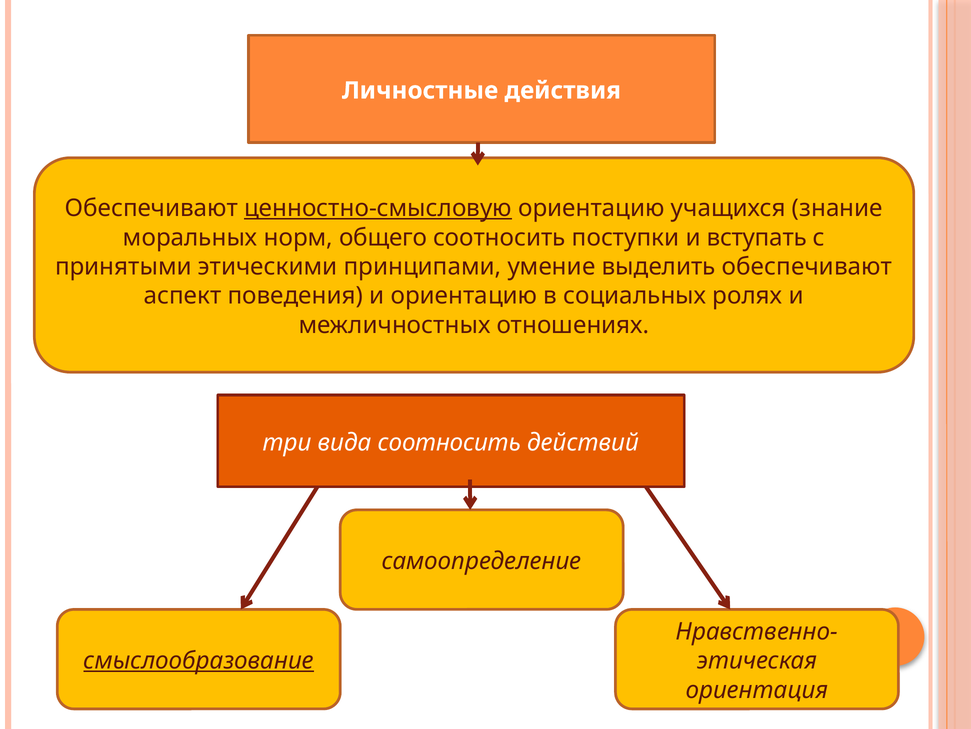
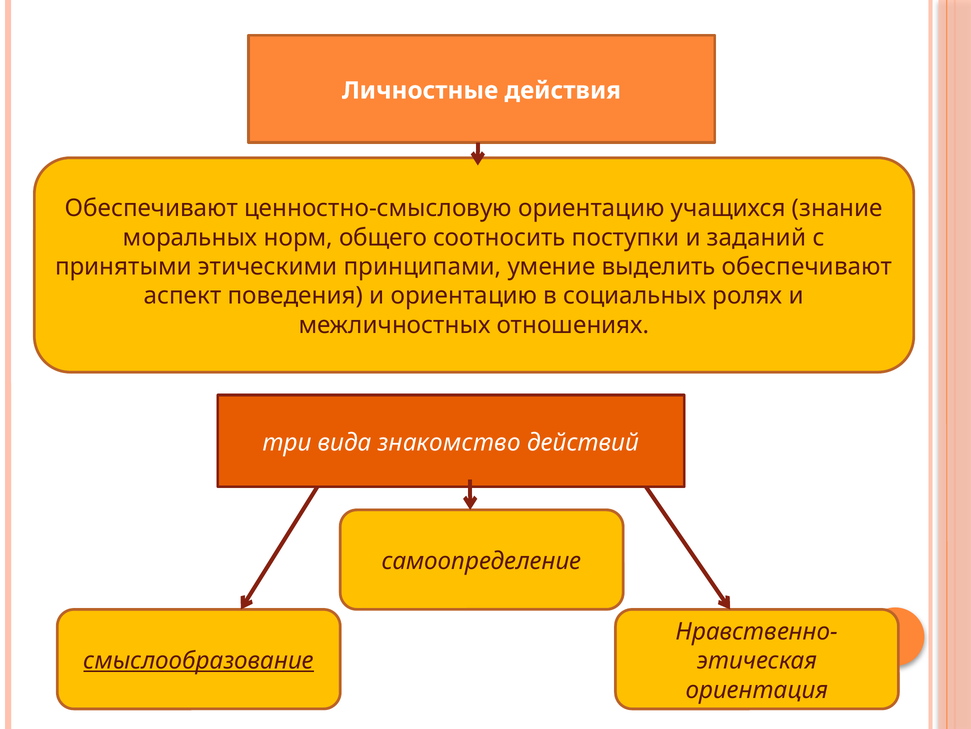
ценностно-смысловую underline: present -> none (378, 208)
вступать: вступать -> заданий (757, 237)
вида соотносить: соотносить -> знакомство (449, 442)
